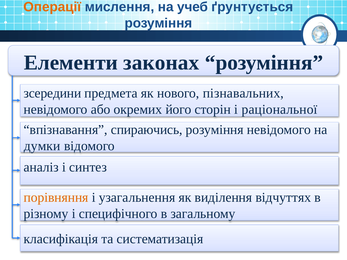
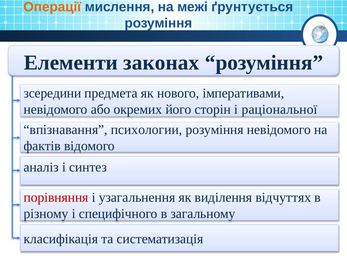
учеб: учеб -> межі (193, 7)
пізнавальних: пізнавальних -> імперативами (243, 93)
спираючись: спираючись -> психологии (147, 130)
думки: думки -> фактів (42, 146)
порівняння colour: orange -> red (56, 198)
